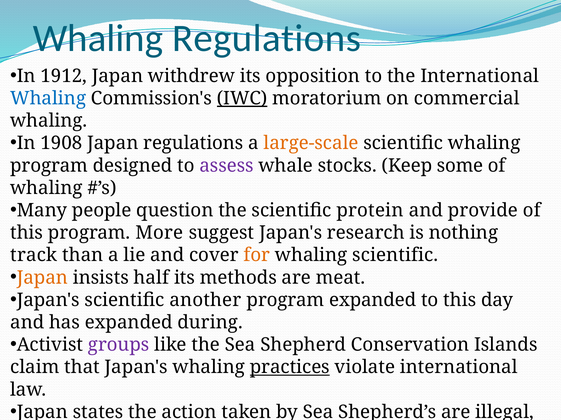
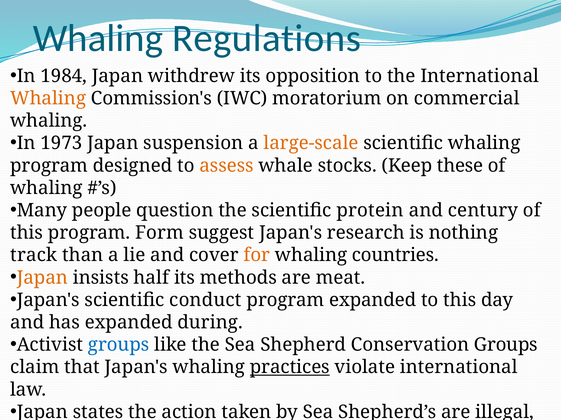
1912: 1912 -> 1984 (64, 76)
Whaling colour: blue -> orange (48, 98)
IWC underline: present -> none (242, 98)
1908: 1908 -> 1973 (61, 143)
Japan regulations: regulations -> suspension (193, 143)
assess colour: purple -> orange (227, 166)
some: some -> these (460, 166)
provide: provide -> century (483, 211)
program More: More -> Form (159, 233)
whaling scientific: scientific -> countries (395, 256)
another: another -> conduct (205, 300)
groups colour: purple -> blue (119, 345)
Conservation Islands: Islands -> Groups (506, 345)
